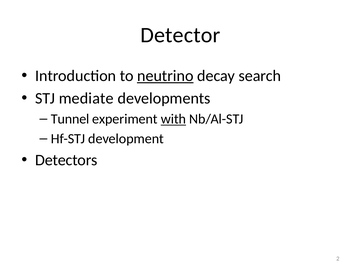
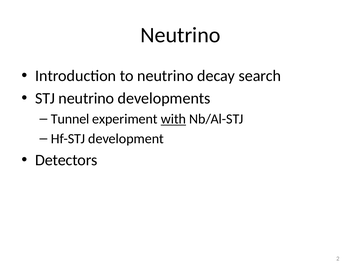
Detector: Detector -> Neutrino (180, 35)
neutrino underline: present -> none (165, 76)
STJ mediate: mediate -> neutrino (86, 98)
